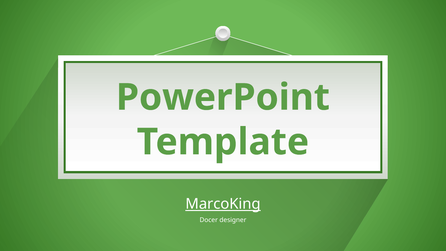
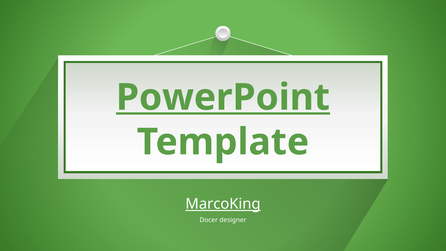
PowerPoint underline: none -> present (223, 97)
